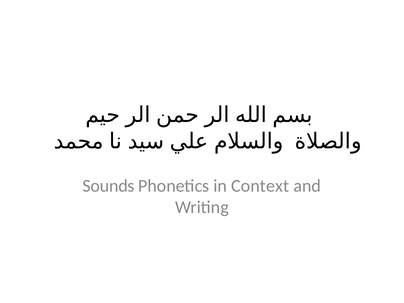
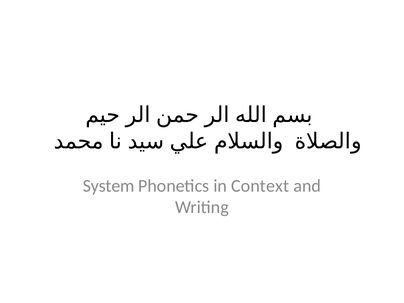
Sounds: Sounds -> System (109, 186)
